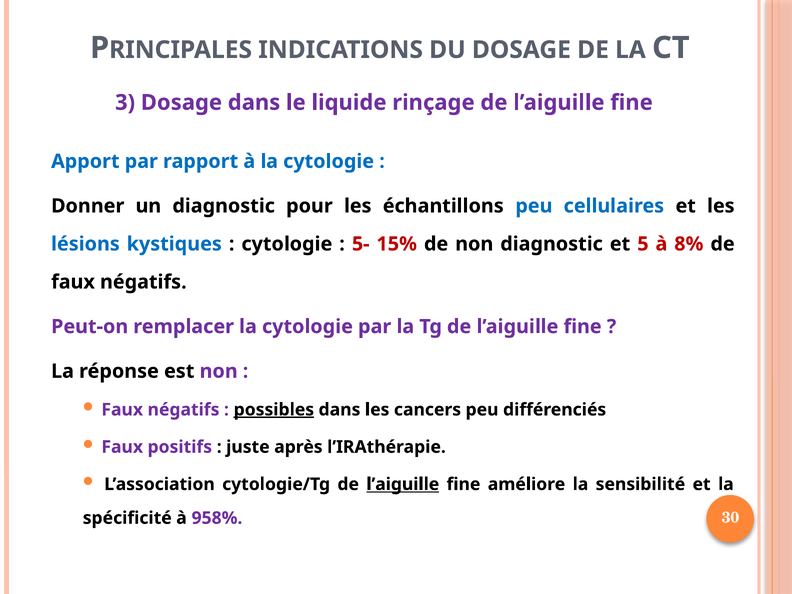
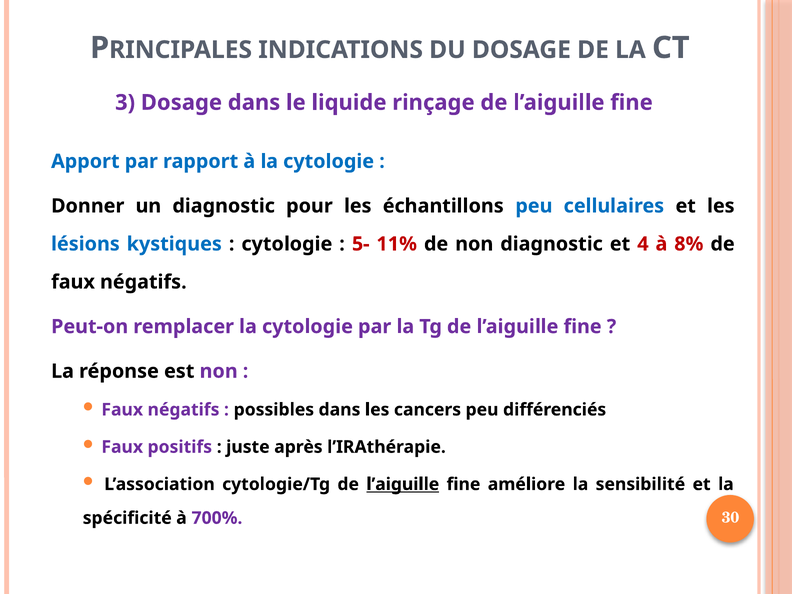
15%: 15% -> 11% (397, 244)
5: 5 -> 4 (643, 244)
possibles underline: present -> none (274, 410)
958%: 958% -> 700% (217, 518)
